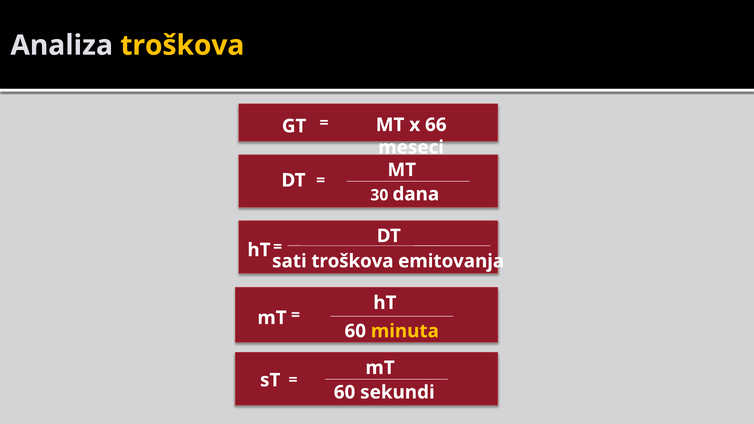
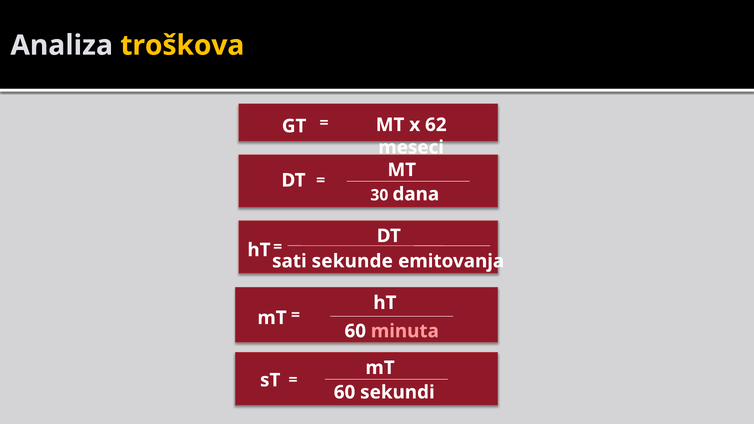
66: 66 -> 62 (436, 125)
sati troškova: troškova -> sekunde (352, 261)
minuta colour: yellow -> pink (405, 331)
